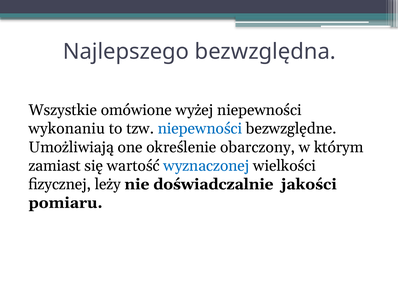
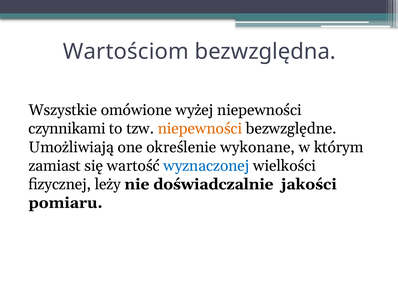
Najlepszego: Najlepszego -> Wartościom (126, 52)
wykonaniu: wykonaniu -> czynnikami (67, 129)
niepewności colour: blue -> orange (200, 129)
obarczony: obarczony -> wykonane (258, 147)
